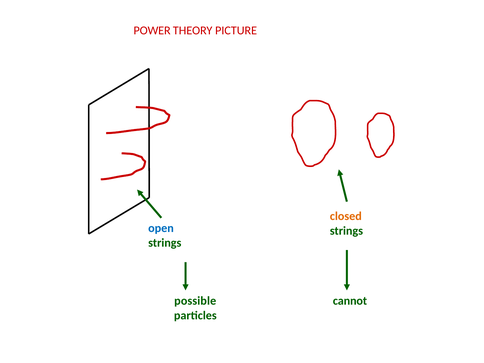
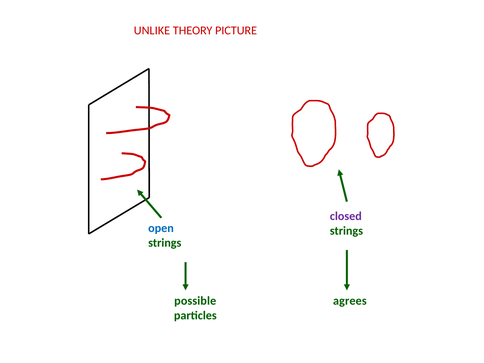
POWER: POWER -> UNLIKE (152, 31)
closed colour: orange -> purple (346, 216)
cannot: cannot -> agrees (350, 301)
